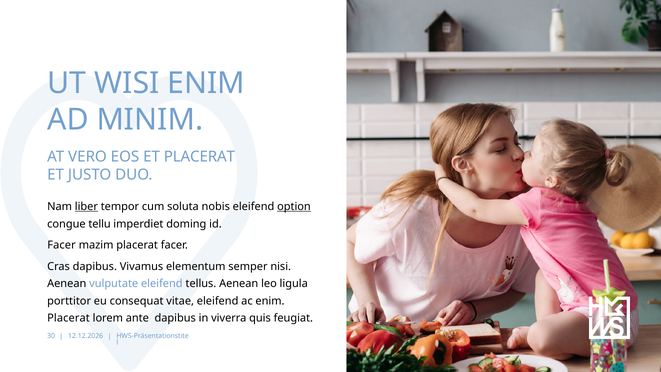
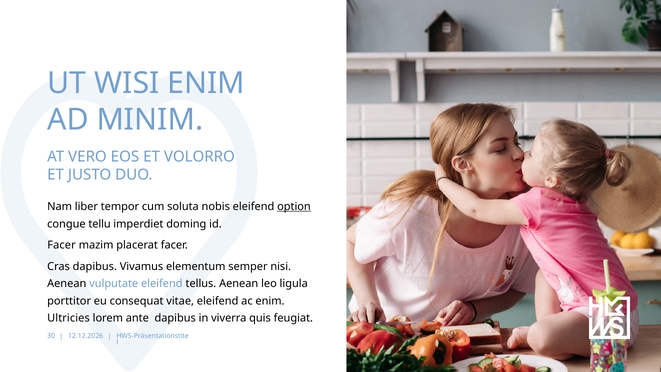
ET PLACERAT: PLACERAT -> VOLORRO (199, 157)
liber underline: present -> none (86, 207)
Placerat: Placerat -> Ultricies (69, 318)
